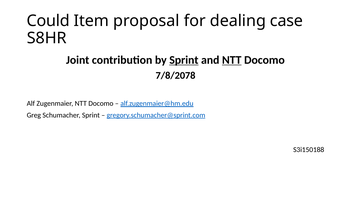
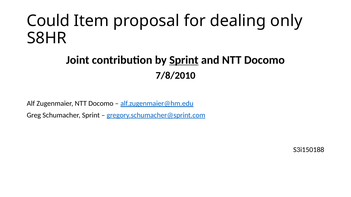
case: case -> only (286, 21)
NTT underline: present -> none (232, 60)
7/8/2078: 7/8/2078 -> 7/8/2010 (175, 76)
